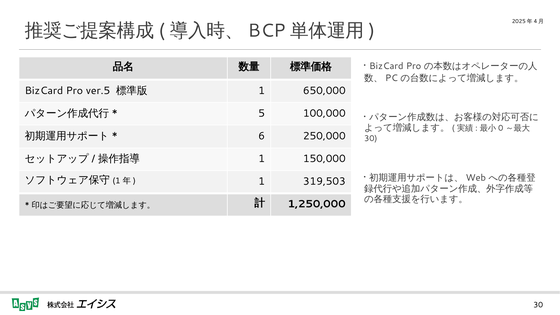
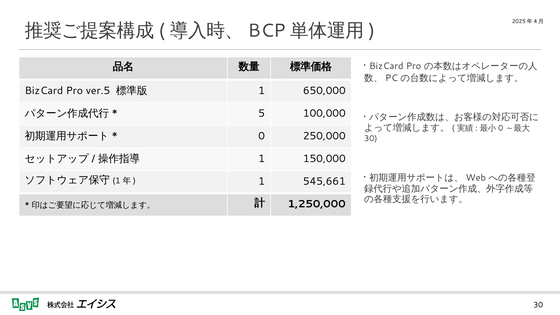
6: 6 -> 0 (262, 136)
319,503: 319,503 -> 545,661 (324, 181)
